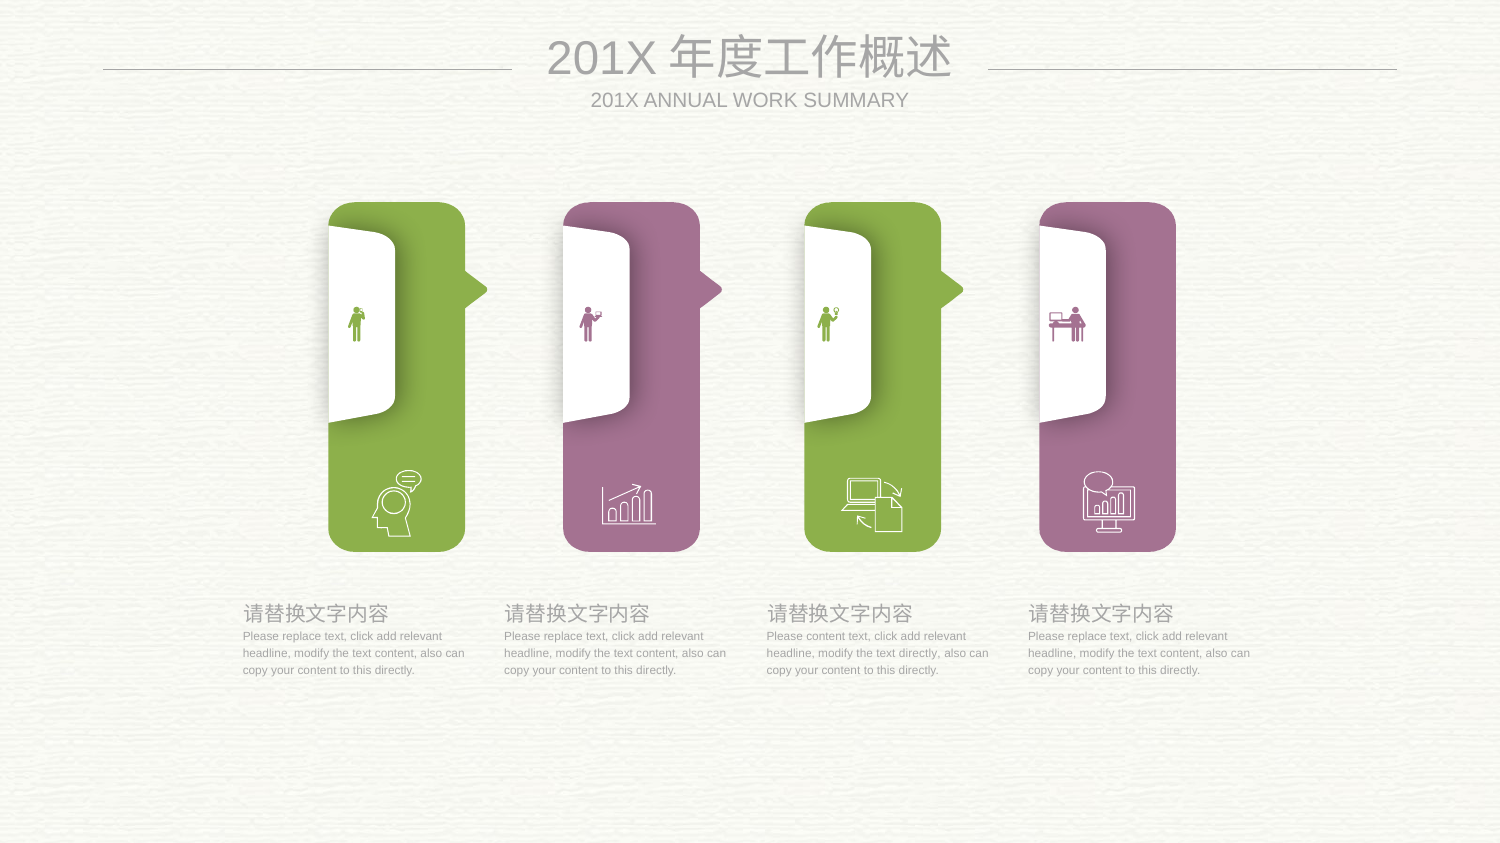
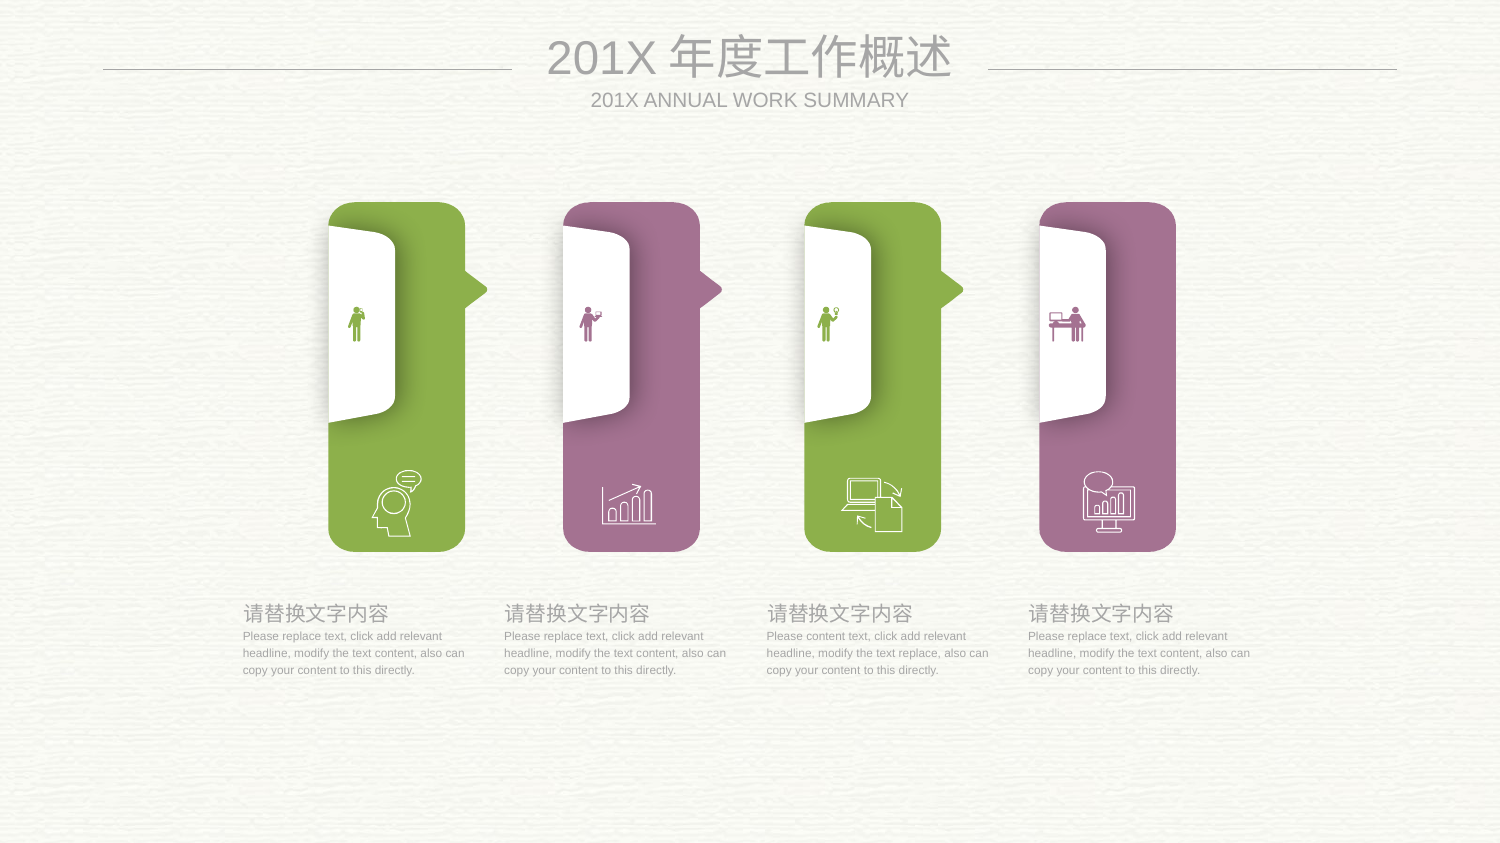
text directly: directly -> replace (920, 654)
